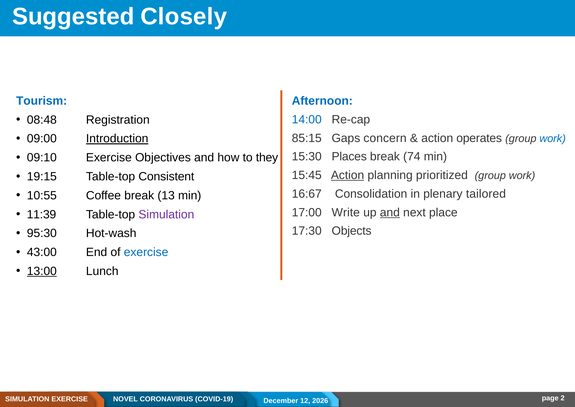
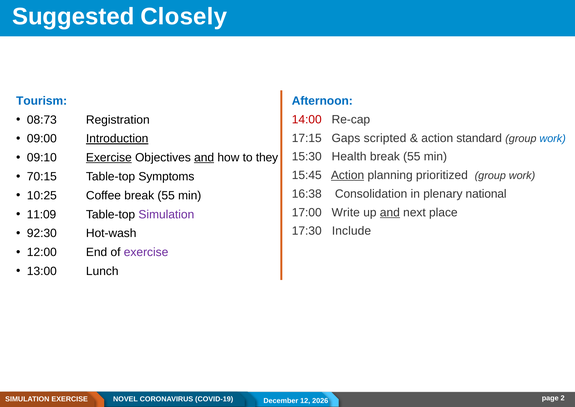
08:48: 08:48 -> 08:73 (42, 120)
14:00 colour: blue -> red (307, 120)
85:15: 85:15 -> 17:15 (307, 138)
concern: concern -> scripted (385, 138)
operates: operates -> standard (479, 138)
Places: Places -> Health (349, 157)
74: 74 -> 55 (412, 157)
Exercise underline: none -> present (109, 158)
and underline: none -> present (204, 158)
19:15: 19:15 -> 70:15 (42, 177)
Consistent: Consistent -> Symptoms (166, 177)
16:67: 16:67 -> 16:38 (307, 194)
tailored: tailored -> national (486, 194)
10:55: 10:55 -> 10:25 (42, 195)
Coffee break 13: 13 -> 55 (166, 195)
11:39: 11:39 -> 11:09 (41, 214)
Objects: Objects -> Include (351, 231)
95:30: 95:30 -> 92:30 (42, 233)
43:00: 43:00 -> 12:00 (42, 252)
exercise colour: blue -> purple (146, 252)
13:00 underline: present -> none (42, 271)
